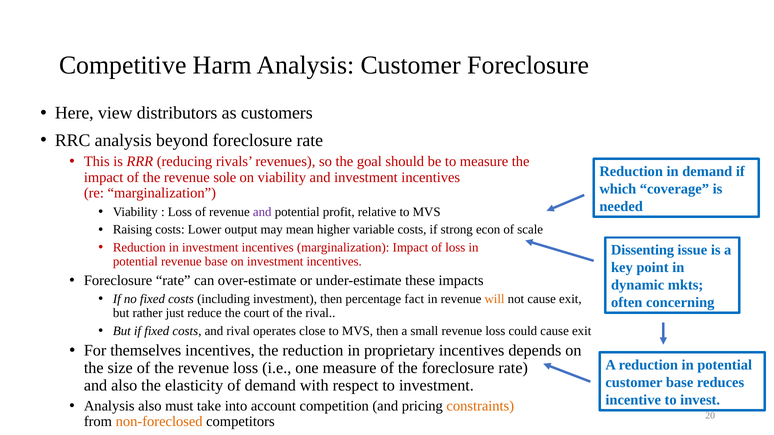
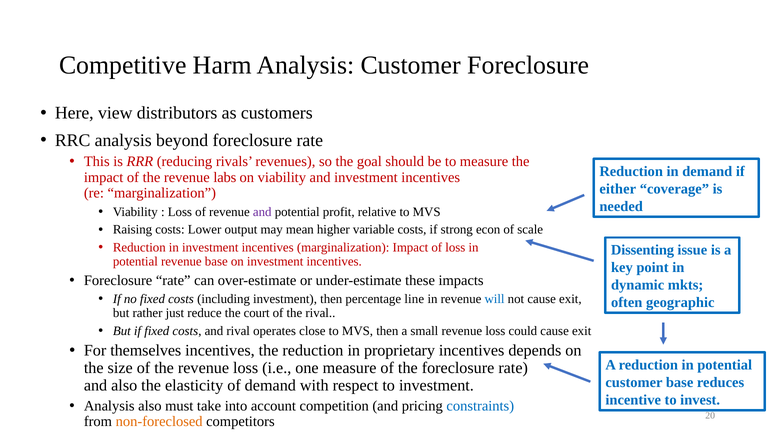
sole: sole -> labs (225, 177)
which: which -> either (618, 189)
fact: fact -> line (414, 299)
will colour: orange -> blue (495, 299)
concerning: concerning -> geographic (680, 303)
constraints colour: orange -> blue (480, 406)
